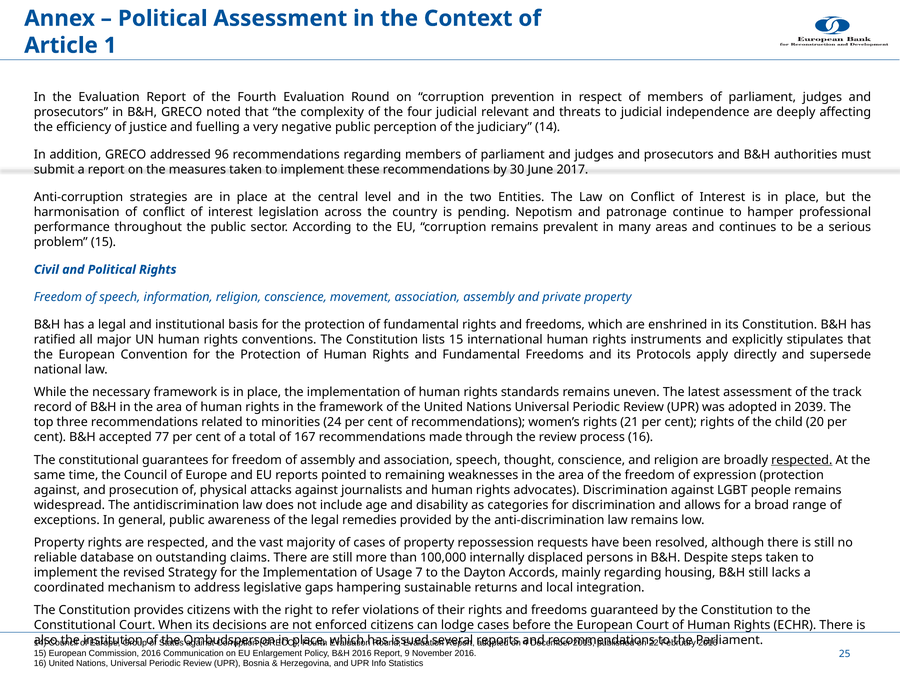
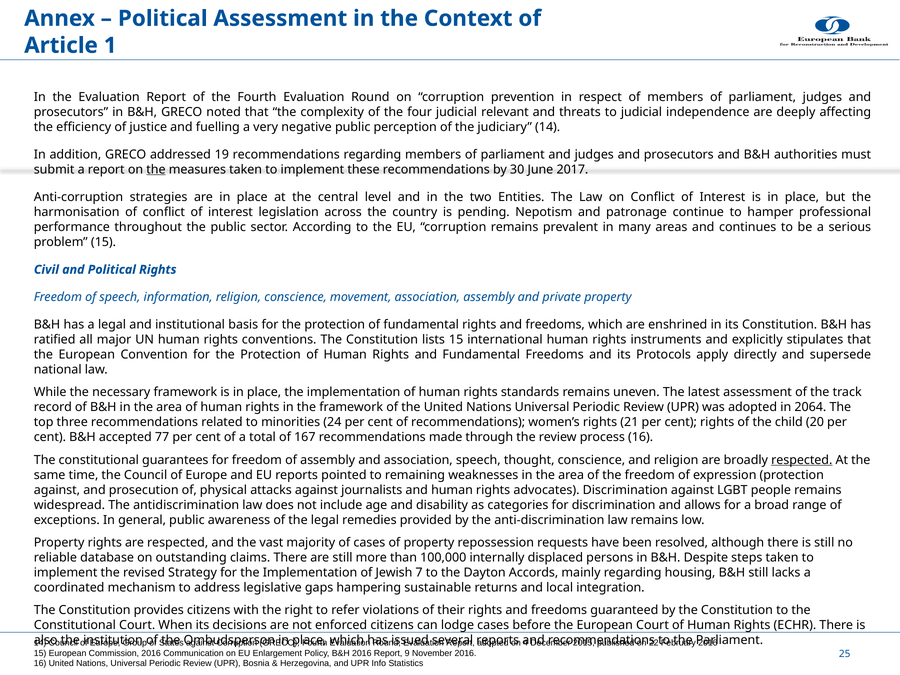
96: 96 -> 19 (222, 154)
the underline: none -> present (156, 169)
2039: 2039 -> 2064 (810, 407)
Usage: Usage -> Jewish (394, 573)
